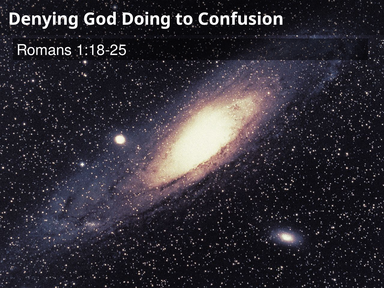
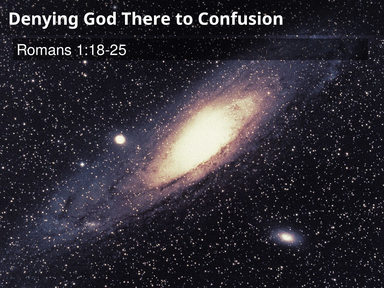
Doing: Doing -> There (146, 19)
